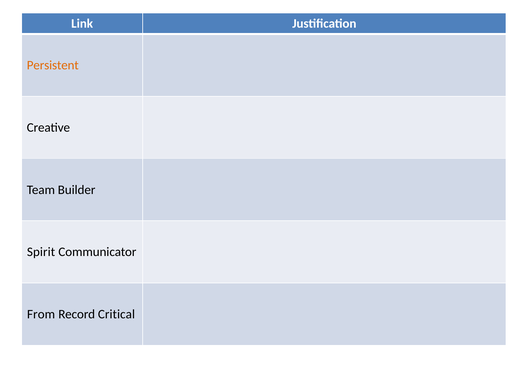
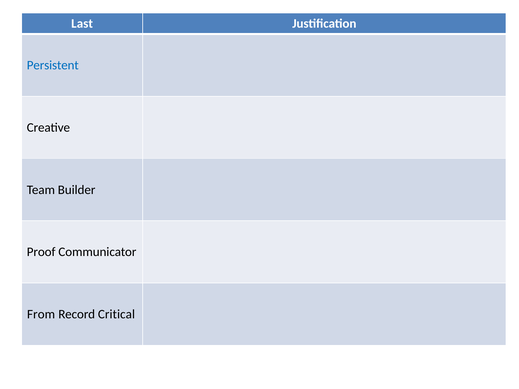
Link: Link -> Last (82, 24)
Persistent colour: orange -> blue (53, 65)
Spirit: Spirit -> Proof (41, 252)
